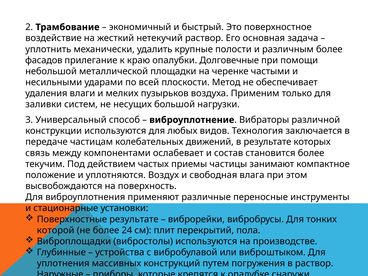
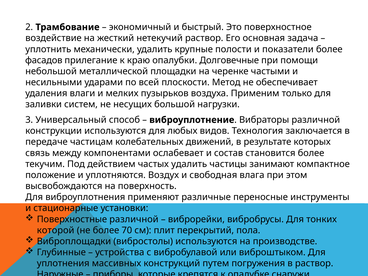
различным: различным -> показатели (288, 49)
частых приемы: приемы -> удалить (189, 164)
Поверхностные результате: результате -> различной (134, 219)
24: 24 -> 70 (127, 230)
